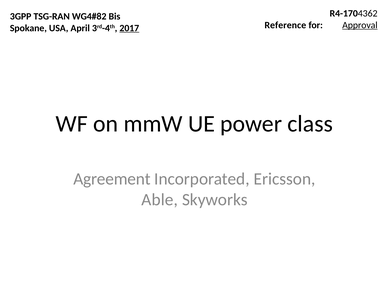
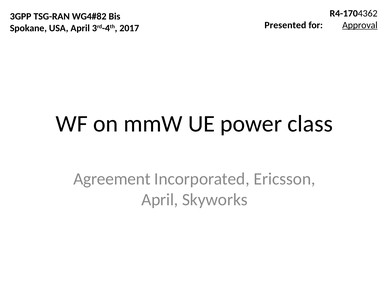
Reference: Reference -> Presented (285, 25)
2017 underline: present -> none (129, 28)
Able: Able -> April (160, 200)
